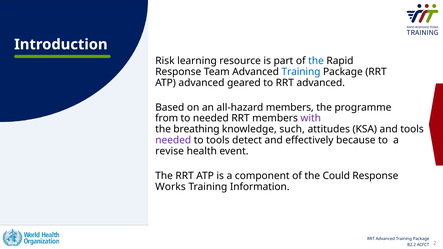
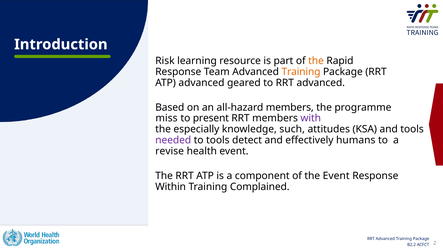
the colour: blue -> orange (316, 61)
Training colour: blue -> orange (301, 72)
from: from -> miss (167, 118)
to needed: needed -> present (211, 118)
breathing: breathing -> especially (196, 129)
because: because -> humans (356, 140)
the Could: Could -> Event (336, 176)
Works: Works -> Within (171, 187)
Information: Information -> Complained (260, 187)
